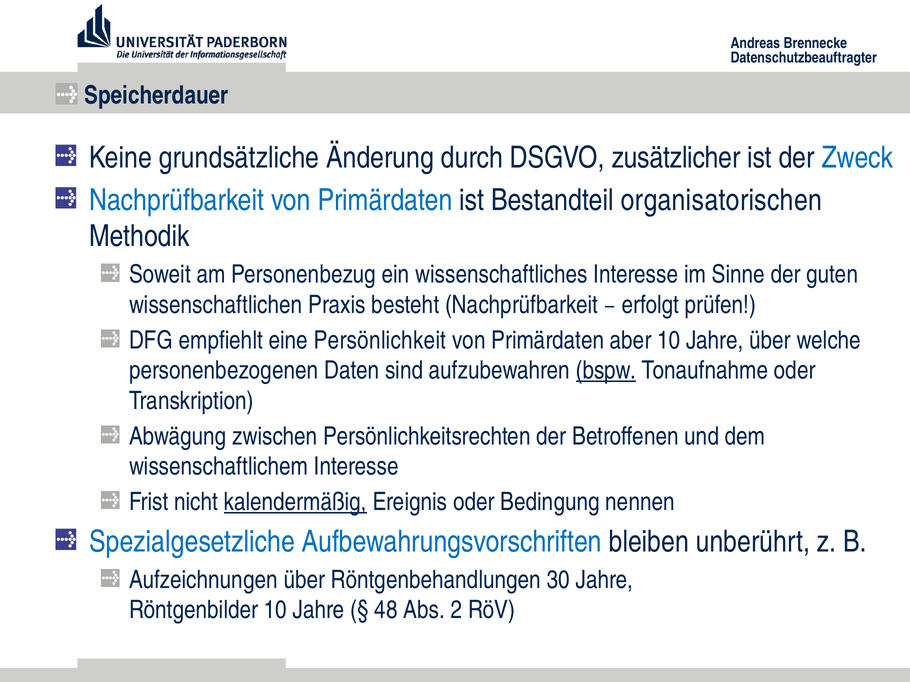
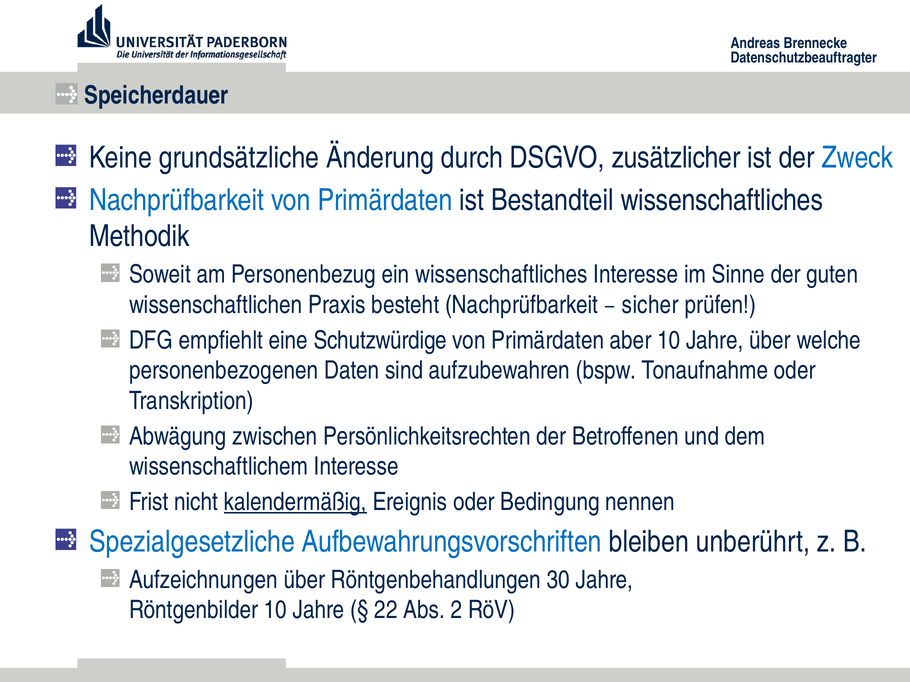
Bestandteil organisatorischen: organisatorischen -> wissenschaftliches (722, 200)
erfolgt: erfolgt -> sicher (650, 305)
Persönlichkeit: Persönlichkeit -> Schutzwürdige (380, 340)
bspw underline: present -> none (606, 371)
48: 48 -> 22 (386, 610)
